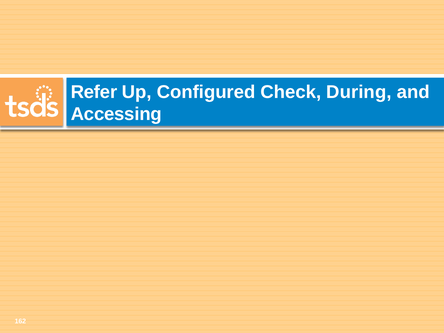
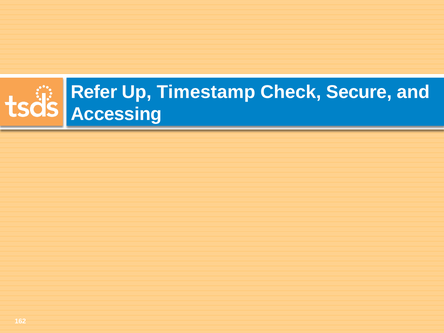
Configured: Configured -> Timestamp (206, 92)
During: During -> Secure (359, 92)
